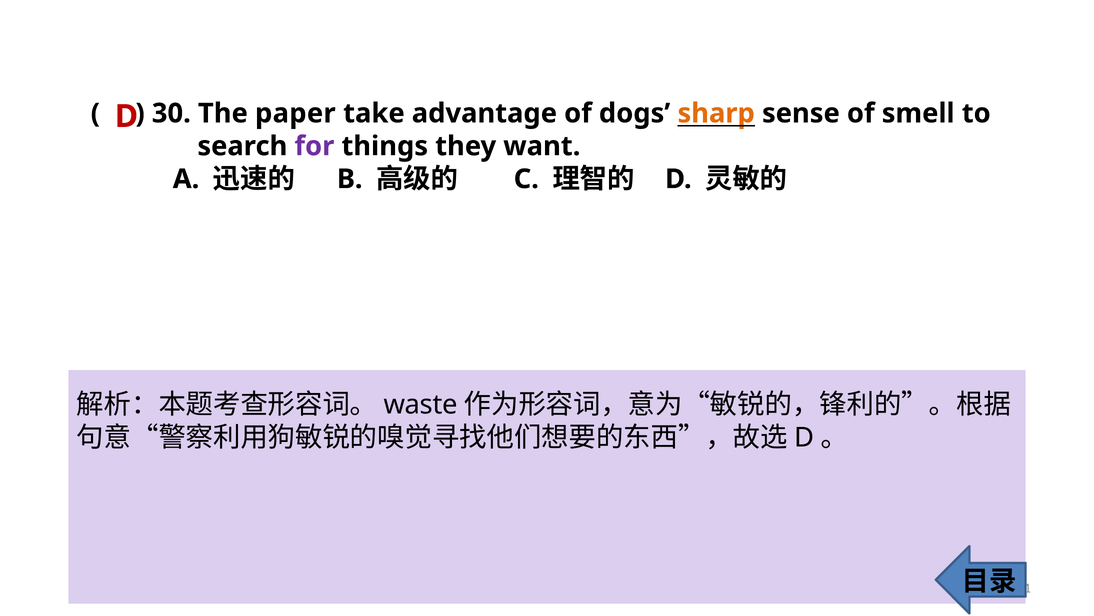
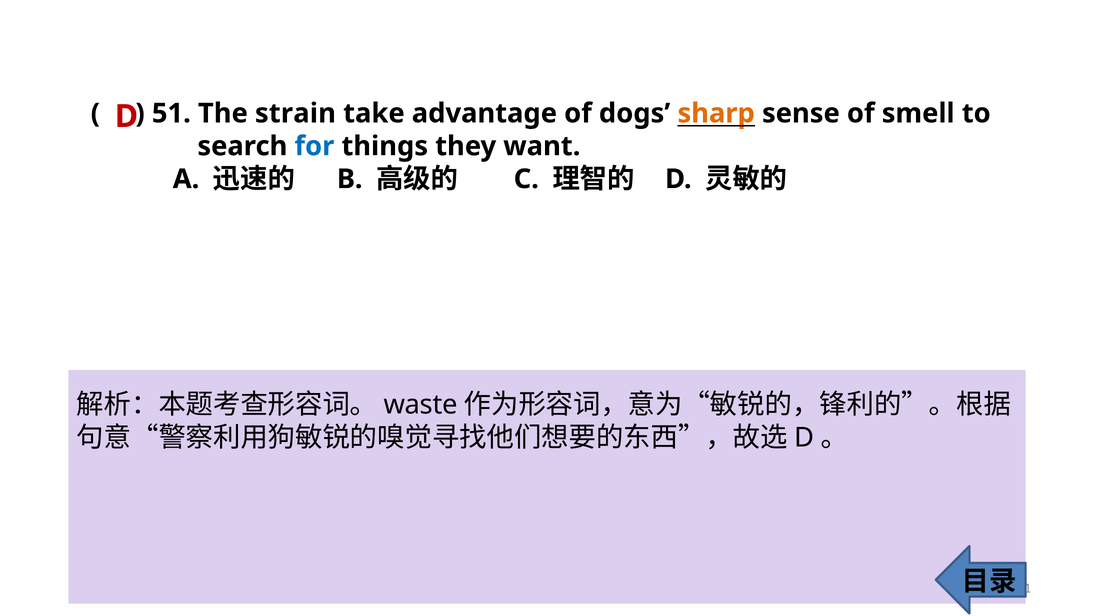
30: 30 -> 51 (171, 113)
paper: paper -> strain (295, 113)
for colour: purple -> blue (314, 146)
